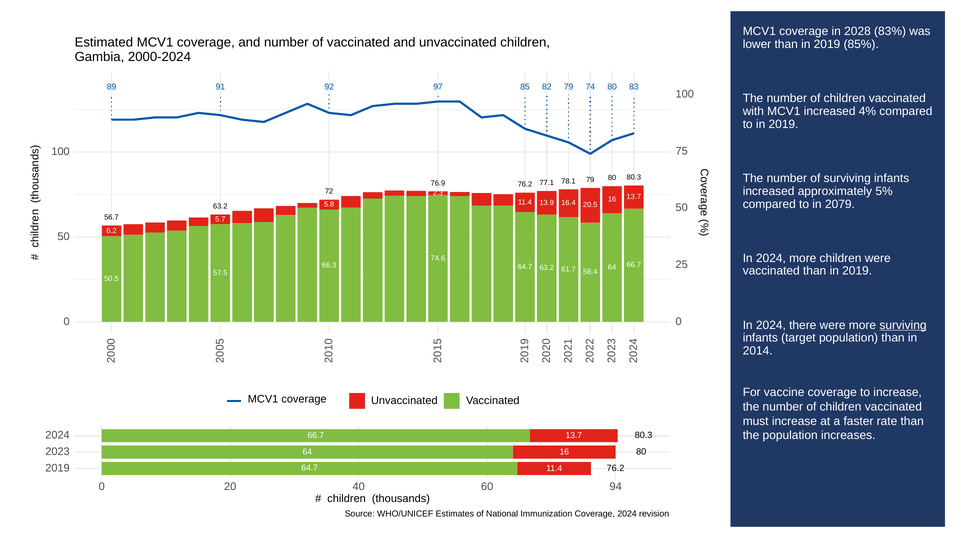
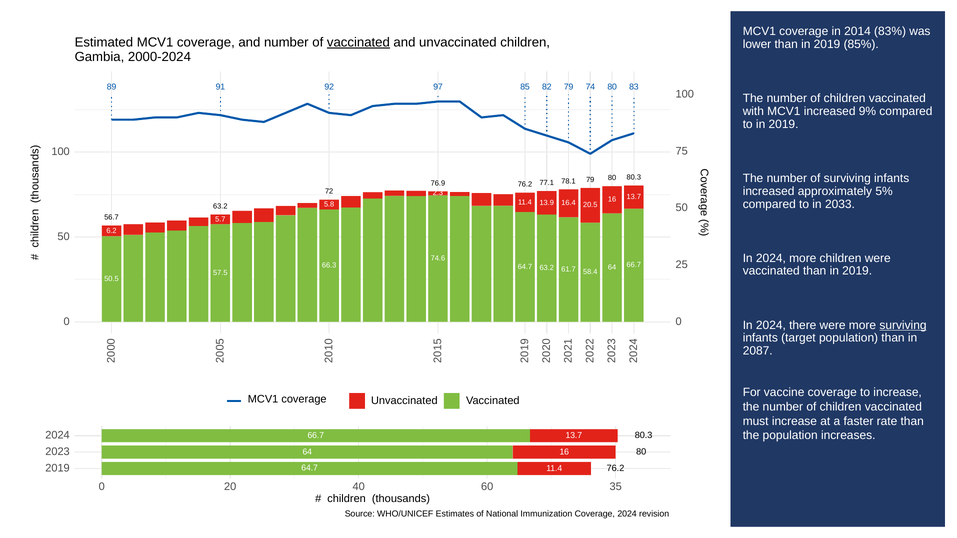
2028: 2028 -> 2014 (858, 31)
vaccinated underline: none -> present (358, 42)
4%: 4% -> 9% (867, 111)
2079: 2079 -> 2033 (840, 204)
2014: 2014 -> 2087 (758, 351)
94: 94 -> 35 (616, 487)
